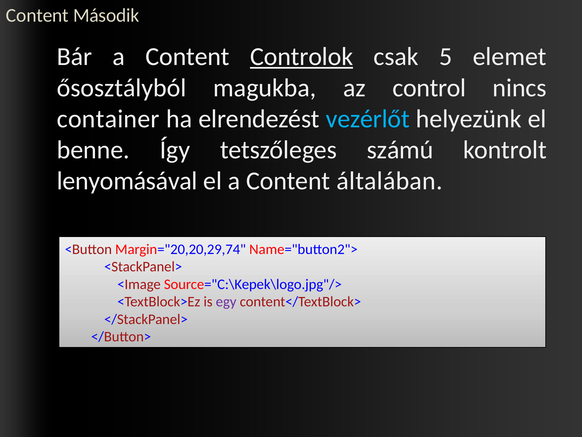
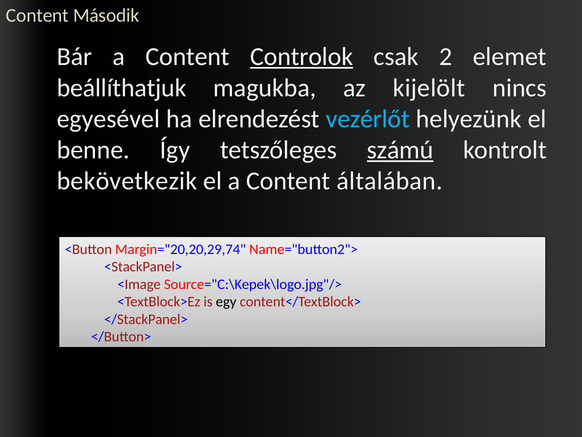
5: 5 -> 2 (446, 57)
ősosztályból: ősosztályból -> beállíthatjuk (122, 88)
control: control -> kijelölt (429, 88)
container: container -> egyesével (108, 119)
számú underline: none -> present (400, 150)
lenyomásával: lenyomásával -> bekövetkezik (127, 181)
egy colour: purple -> black (226, 301)
